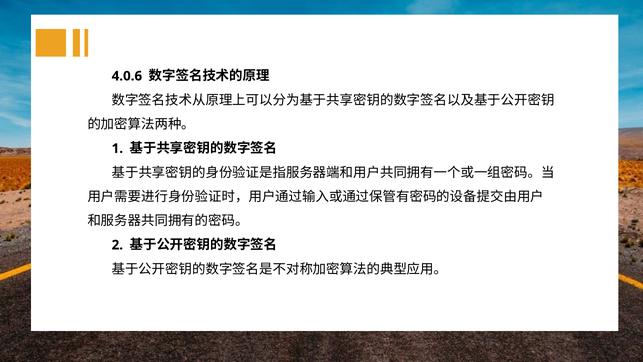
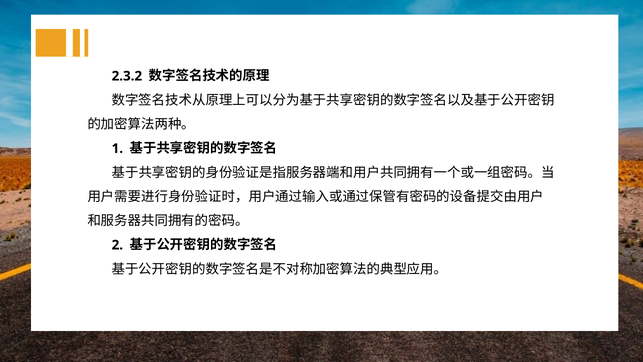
4.0.6: 4.0.6 -> 2.3.2 (127, 76)
